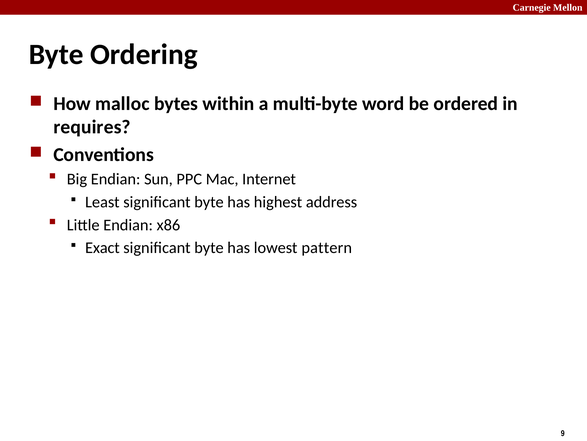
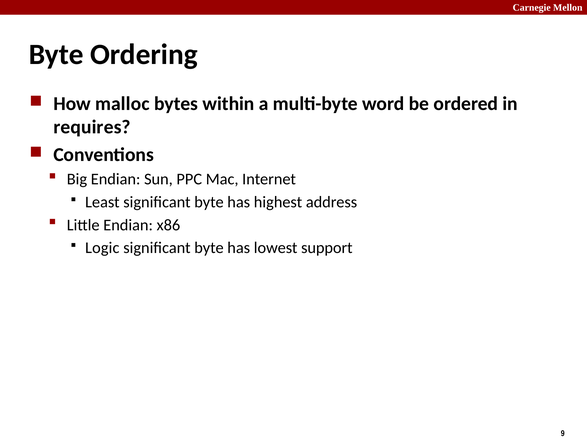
Exact: Exact -> Logic (102, 247)
pattern: pattern -> support (327, 247)
